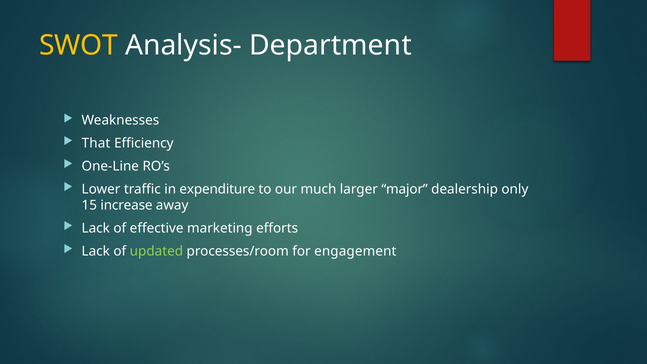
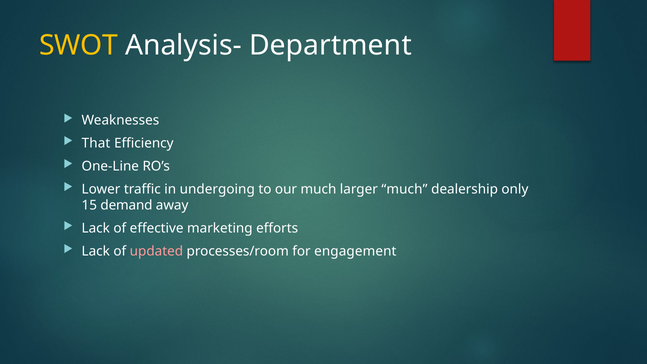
expenditure: expenditure -> undergoing (217, 189)
larger major: major -> much (404, 189)
increase: increase -> demand (126, 205)
updated colour: light green -> pink (156, 251)
